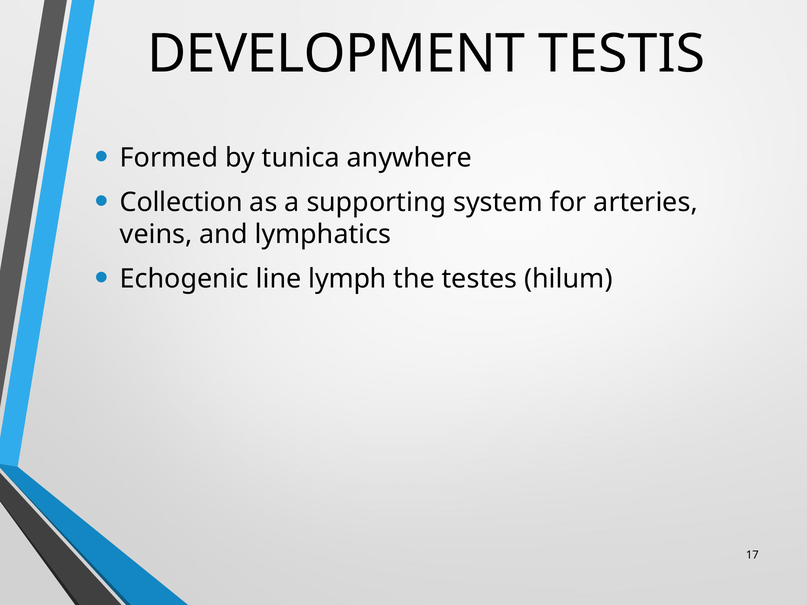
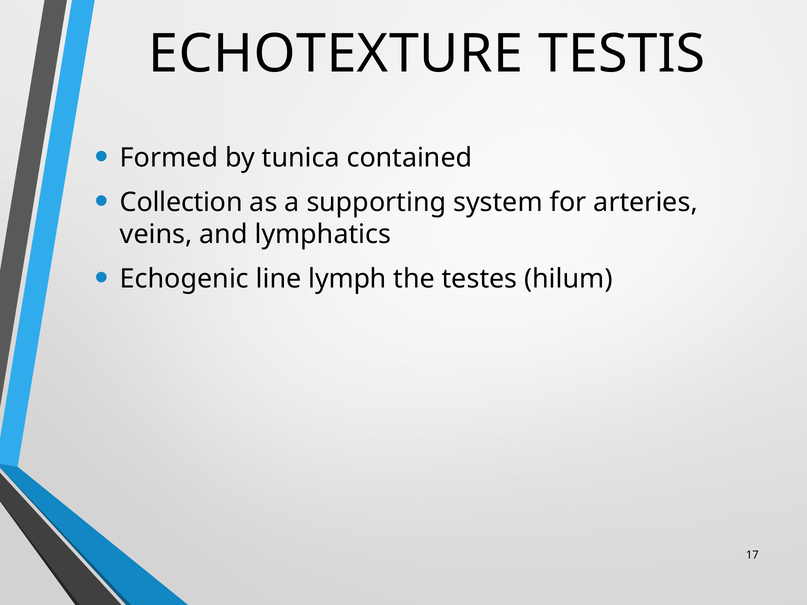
DEVELOPMENT: DEVELOPMENT -> ECHOTEXTURE (336, 54)
anywhere: anywhere -> contained (409, 158)
